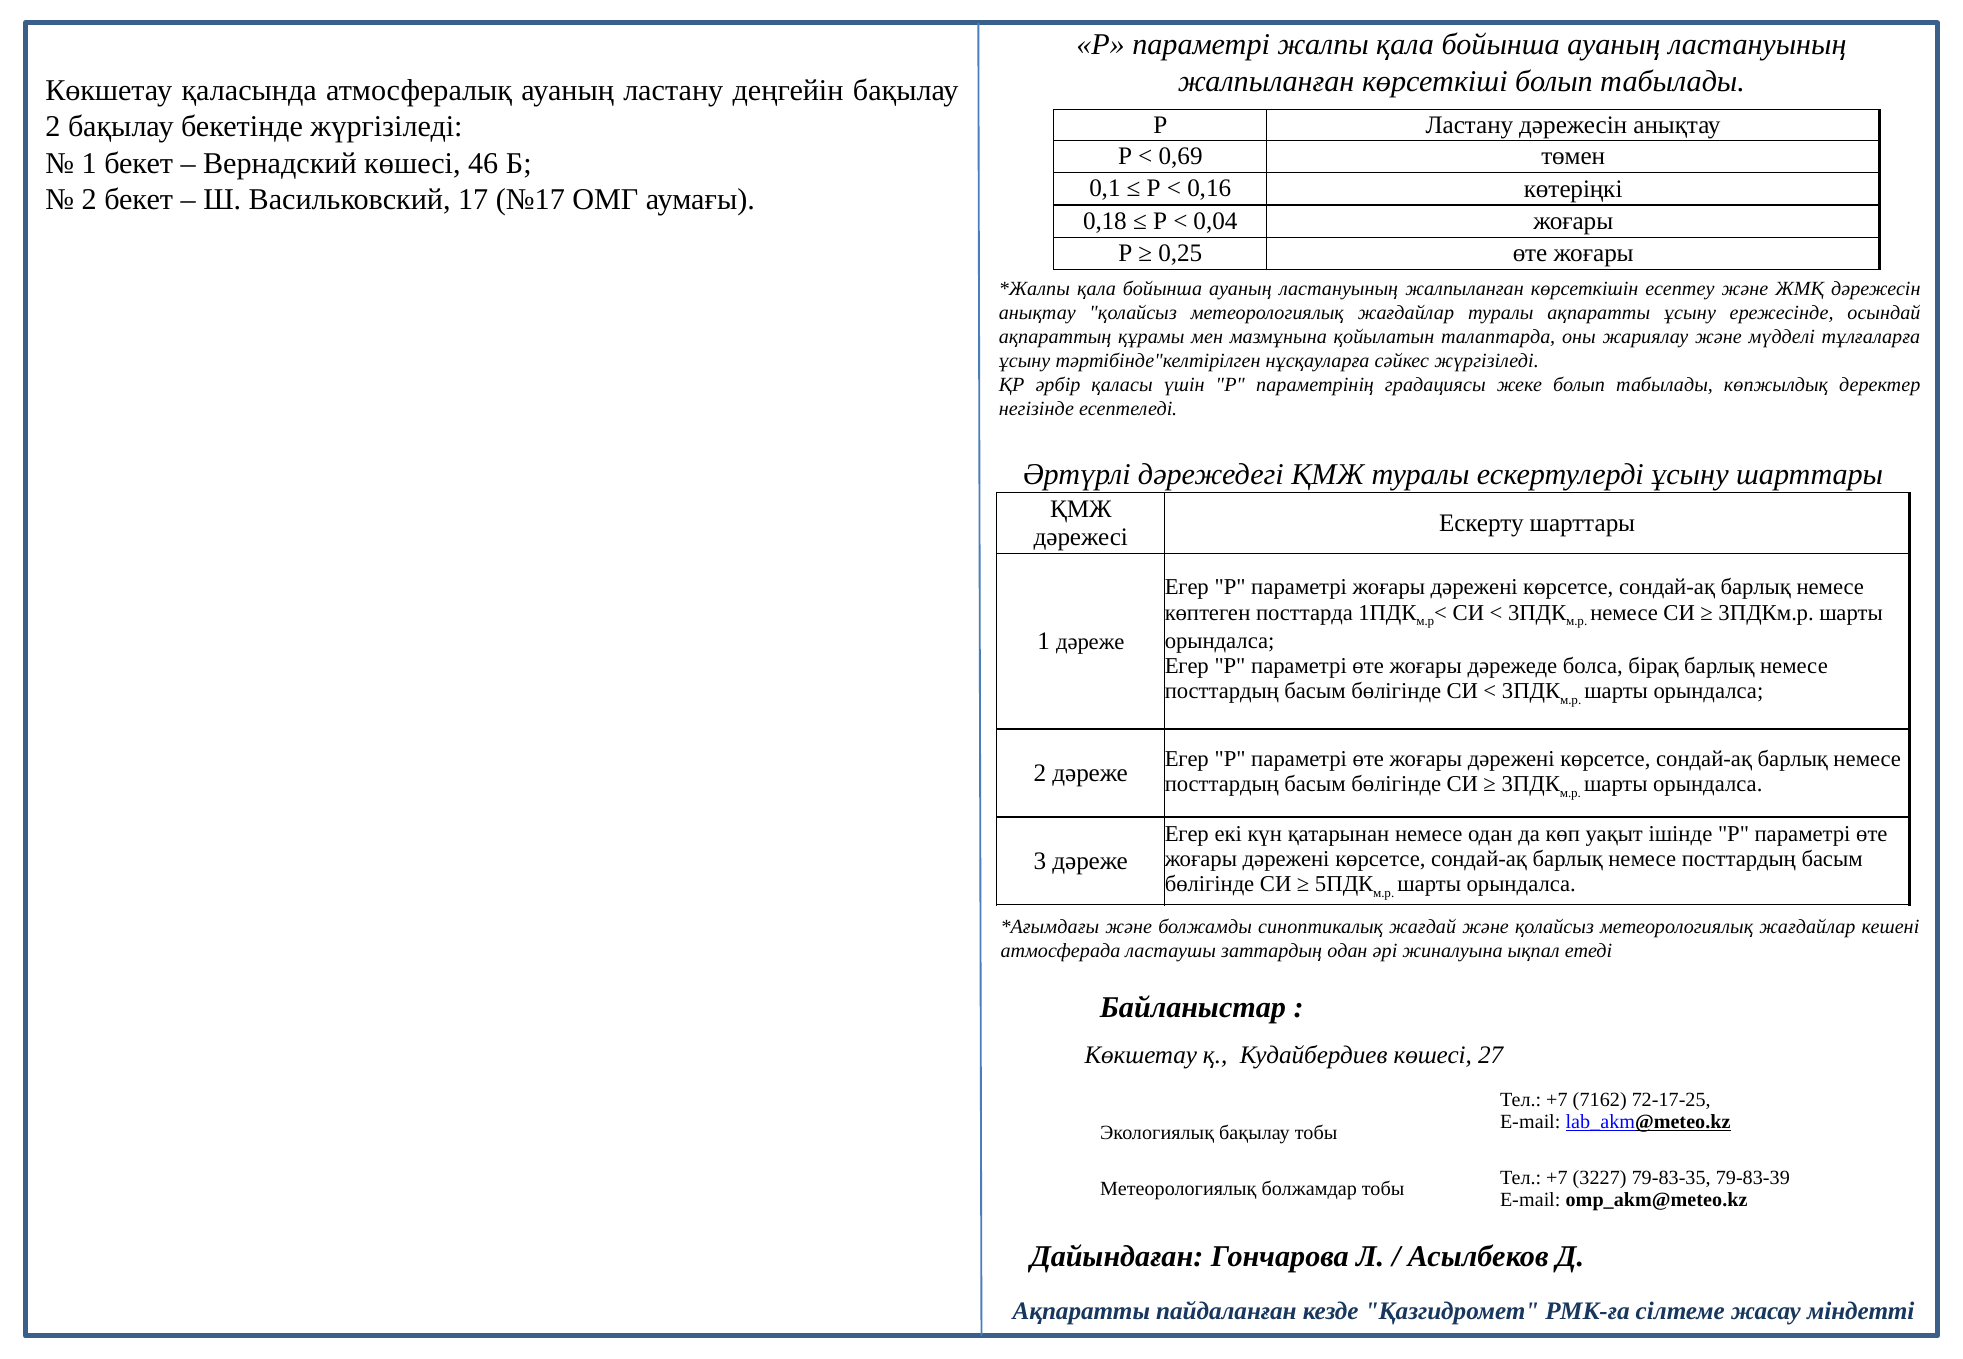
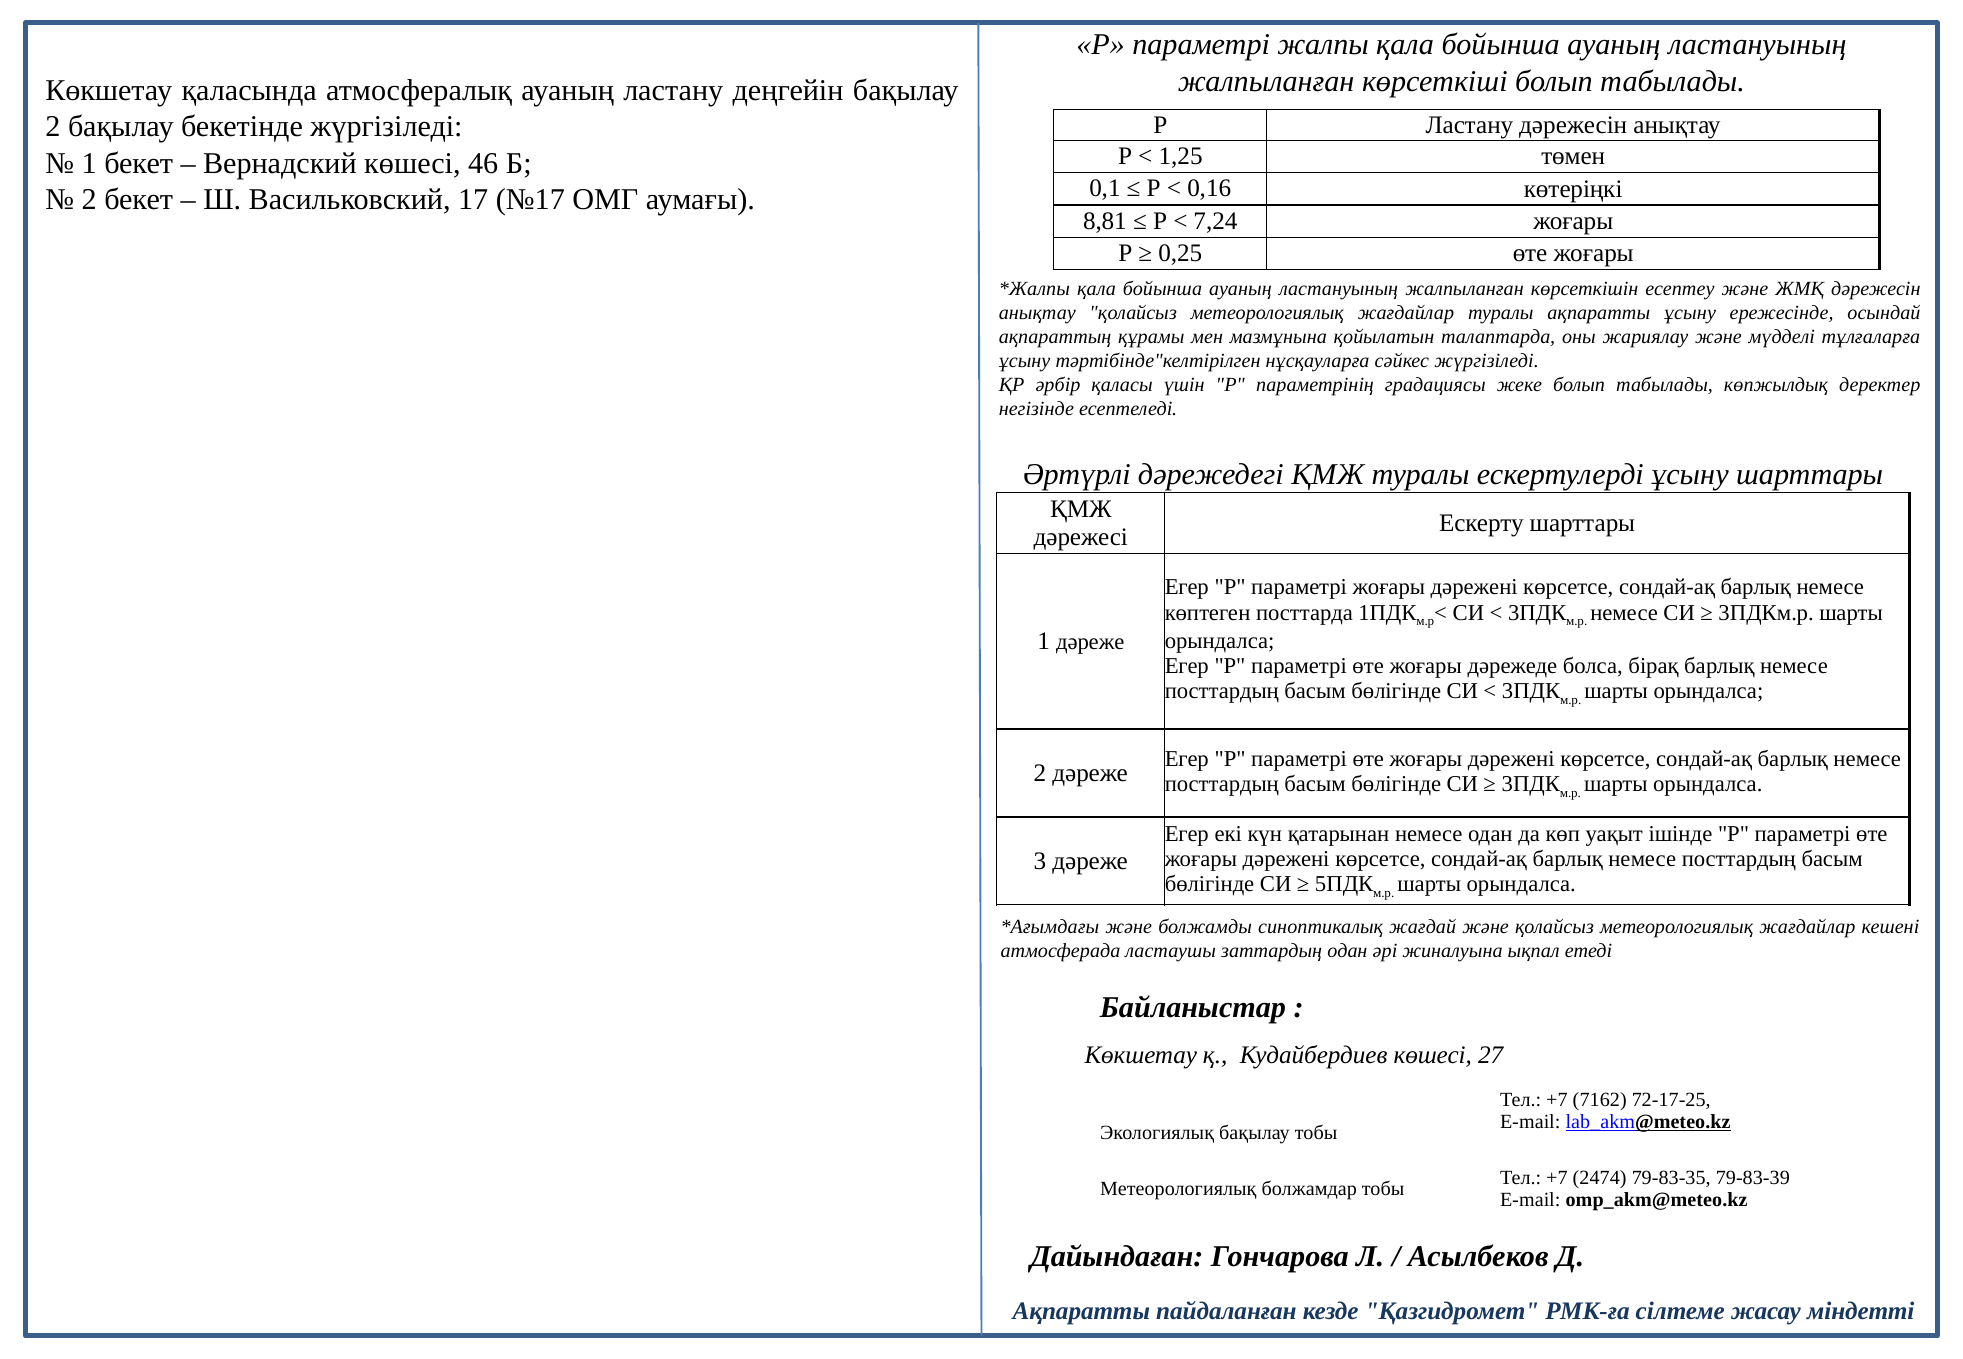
0,69: 0,69 -> 1,25 (1181, 156)
0,18: 0,18 -> 8,81 (1105, 221)
0,04: 0,04 -> 7,24 (1215, 221)
3227: 3227 -> 2474 (1600, 1178)
